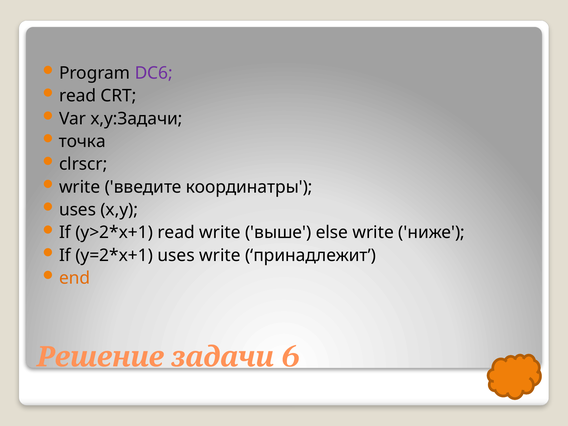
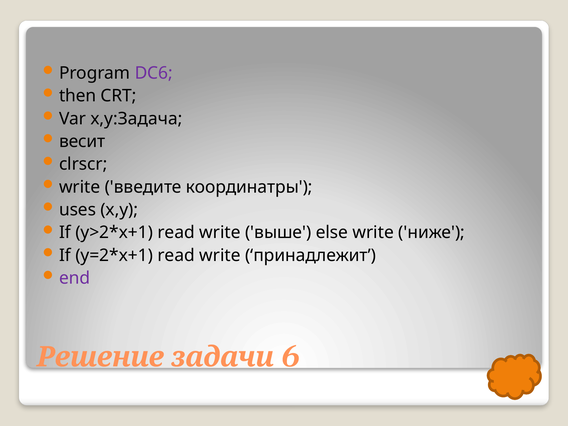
read: read -> then (78, 96)
x,y:Задачи: x,y:Задачи -> x,y:Задача (136, 119)
точка: точка -> весит (82, 141)
uses: uses -> read (176, 255)
end colour: orange -> purple (75, 278)
